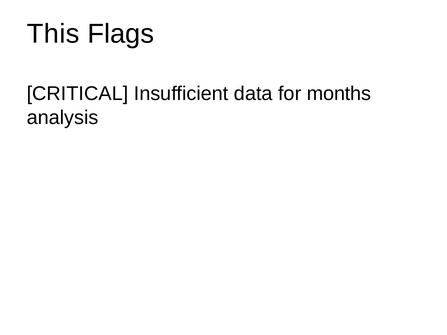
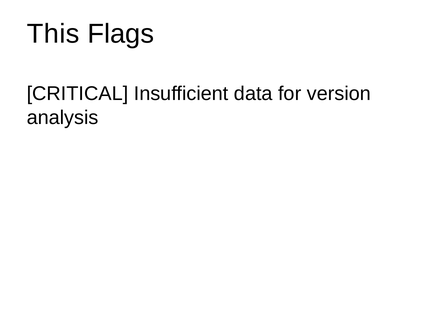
months: months -> version (339, 94)
